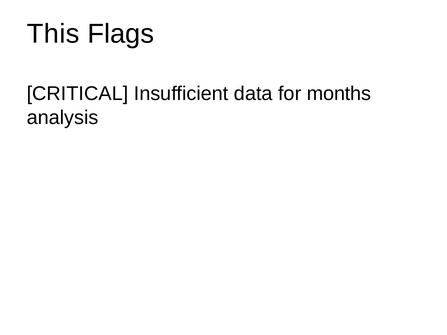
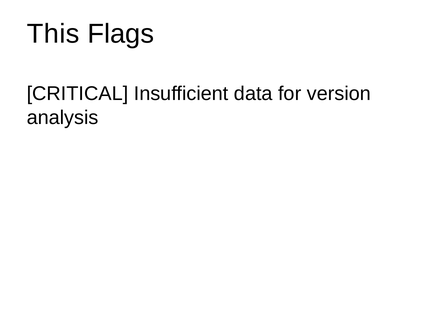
months: months -> version (339, 94)
